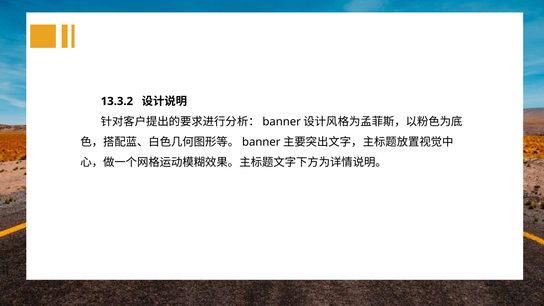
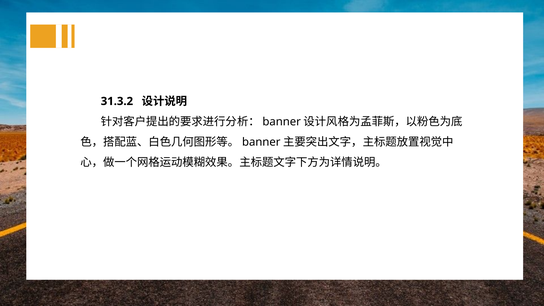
13.3.2: 13.3.2 -> 31.3.2 (117, 101)
